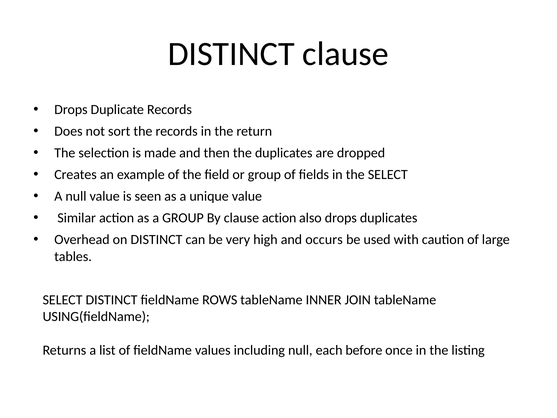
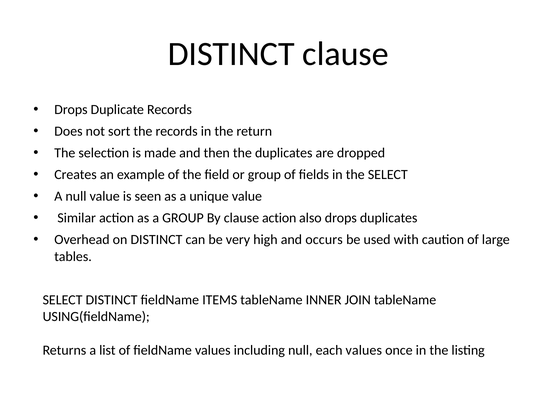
ROWS: ROWS -> ITEMS (220, 300)
each before: before -> values (364, 350)
